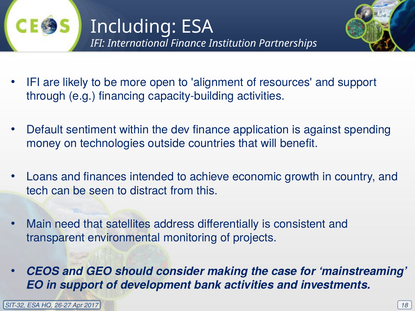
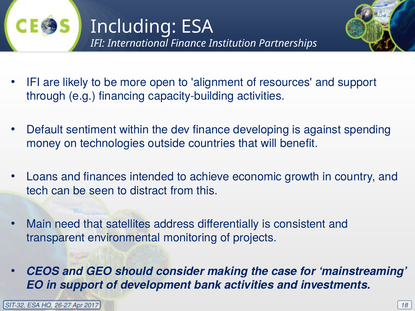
application: application -> developing (261, 130)
